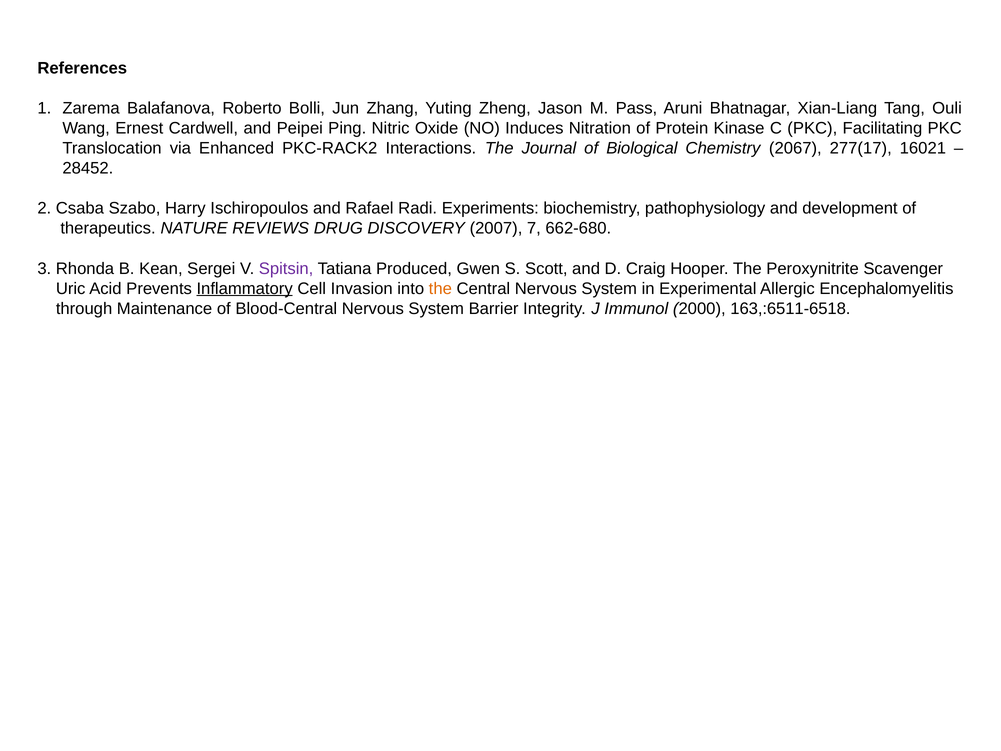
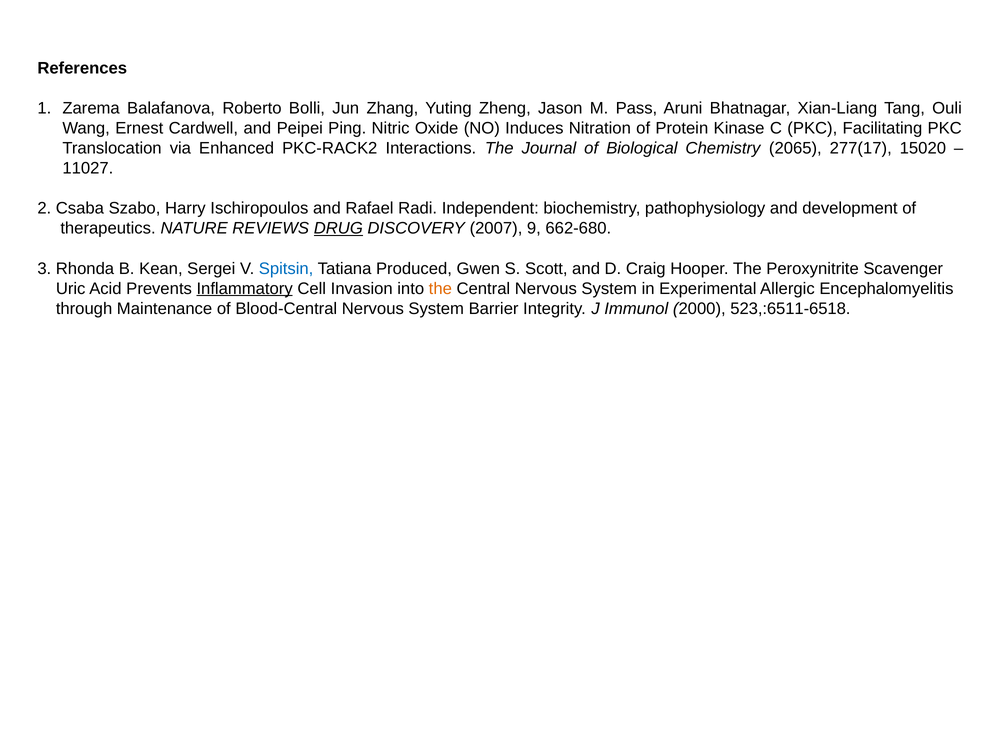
2067: 2067 -> 2065 (795, 148)
16021: 16021 -> 15020 (923, 148)
28452: 28452 -> 11027 (88, 168)
Experiments: Experiments -> Independent (490, 208)
DRUG underline: none -> present (338, 228)
7: 7 -> 9 (534, 228)
Spitsin colour: purple -> blue (286, 268)
163,:6511-6518: 163,:6511-6518 -> 523,:6511-6518 (790, 308)
